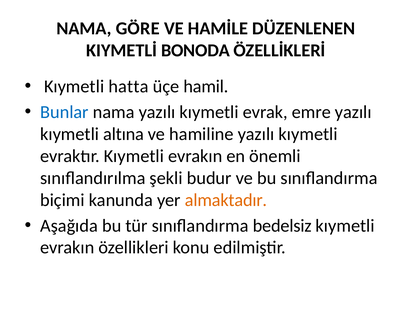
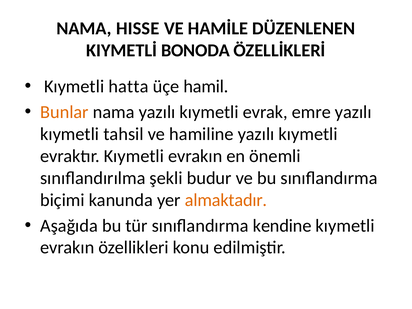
GÖRE: GÖRE -> HISSE (138, 28)
Bunlar colour: blue -> orange (64, 112)
altına: altına -> tahsil (124, 134)
bedelsiz: bedelsiz -> kendine (282, 226)
